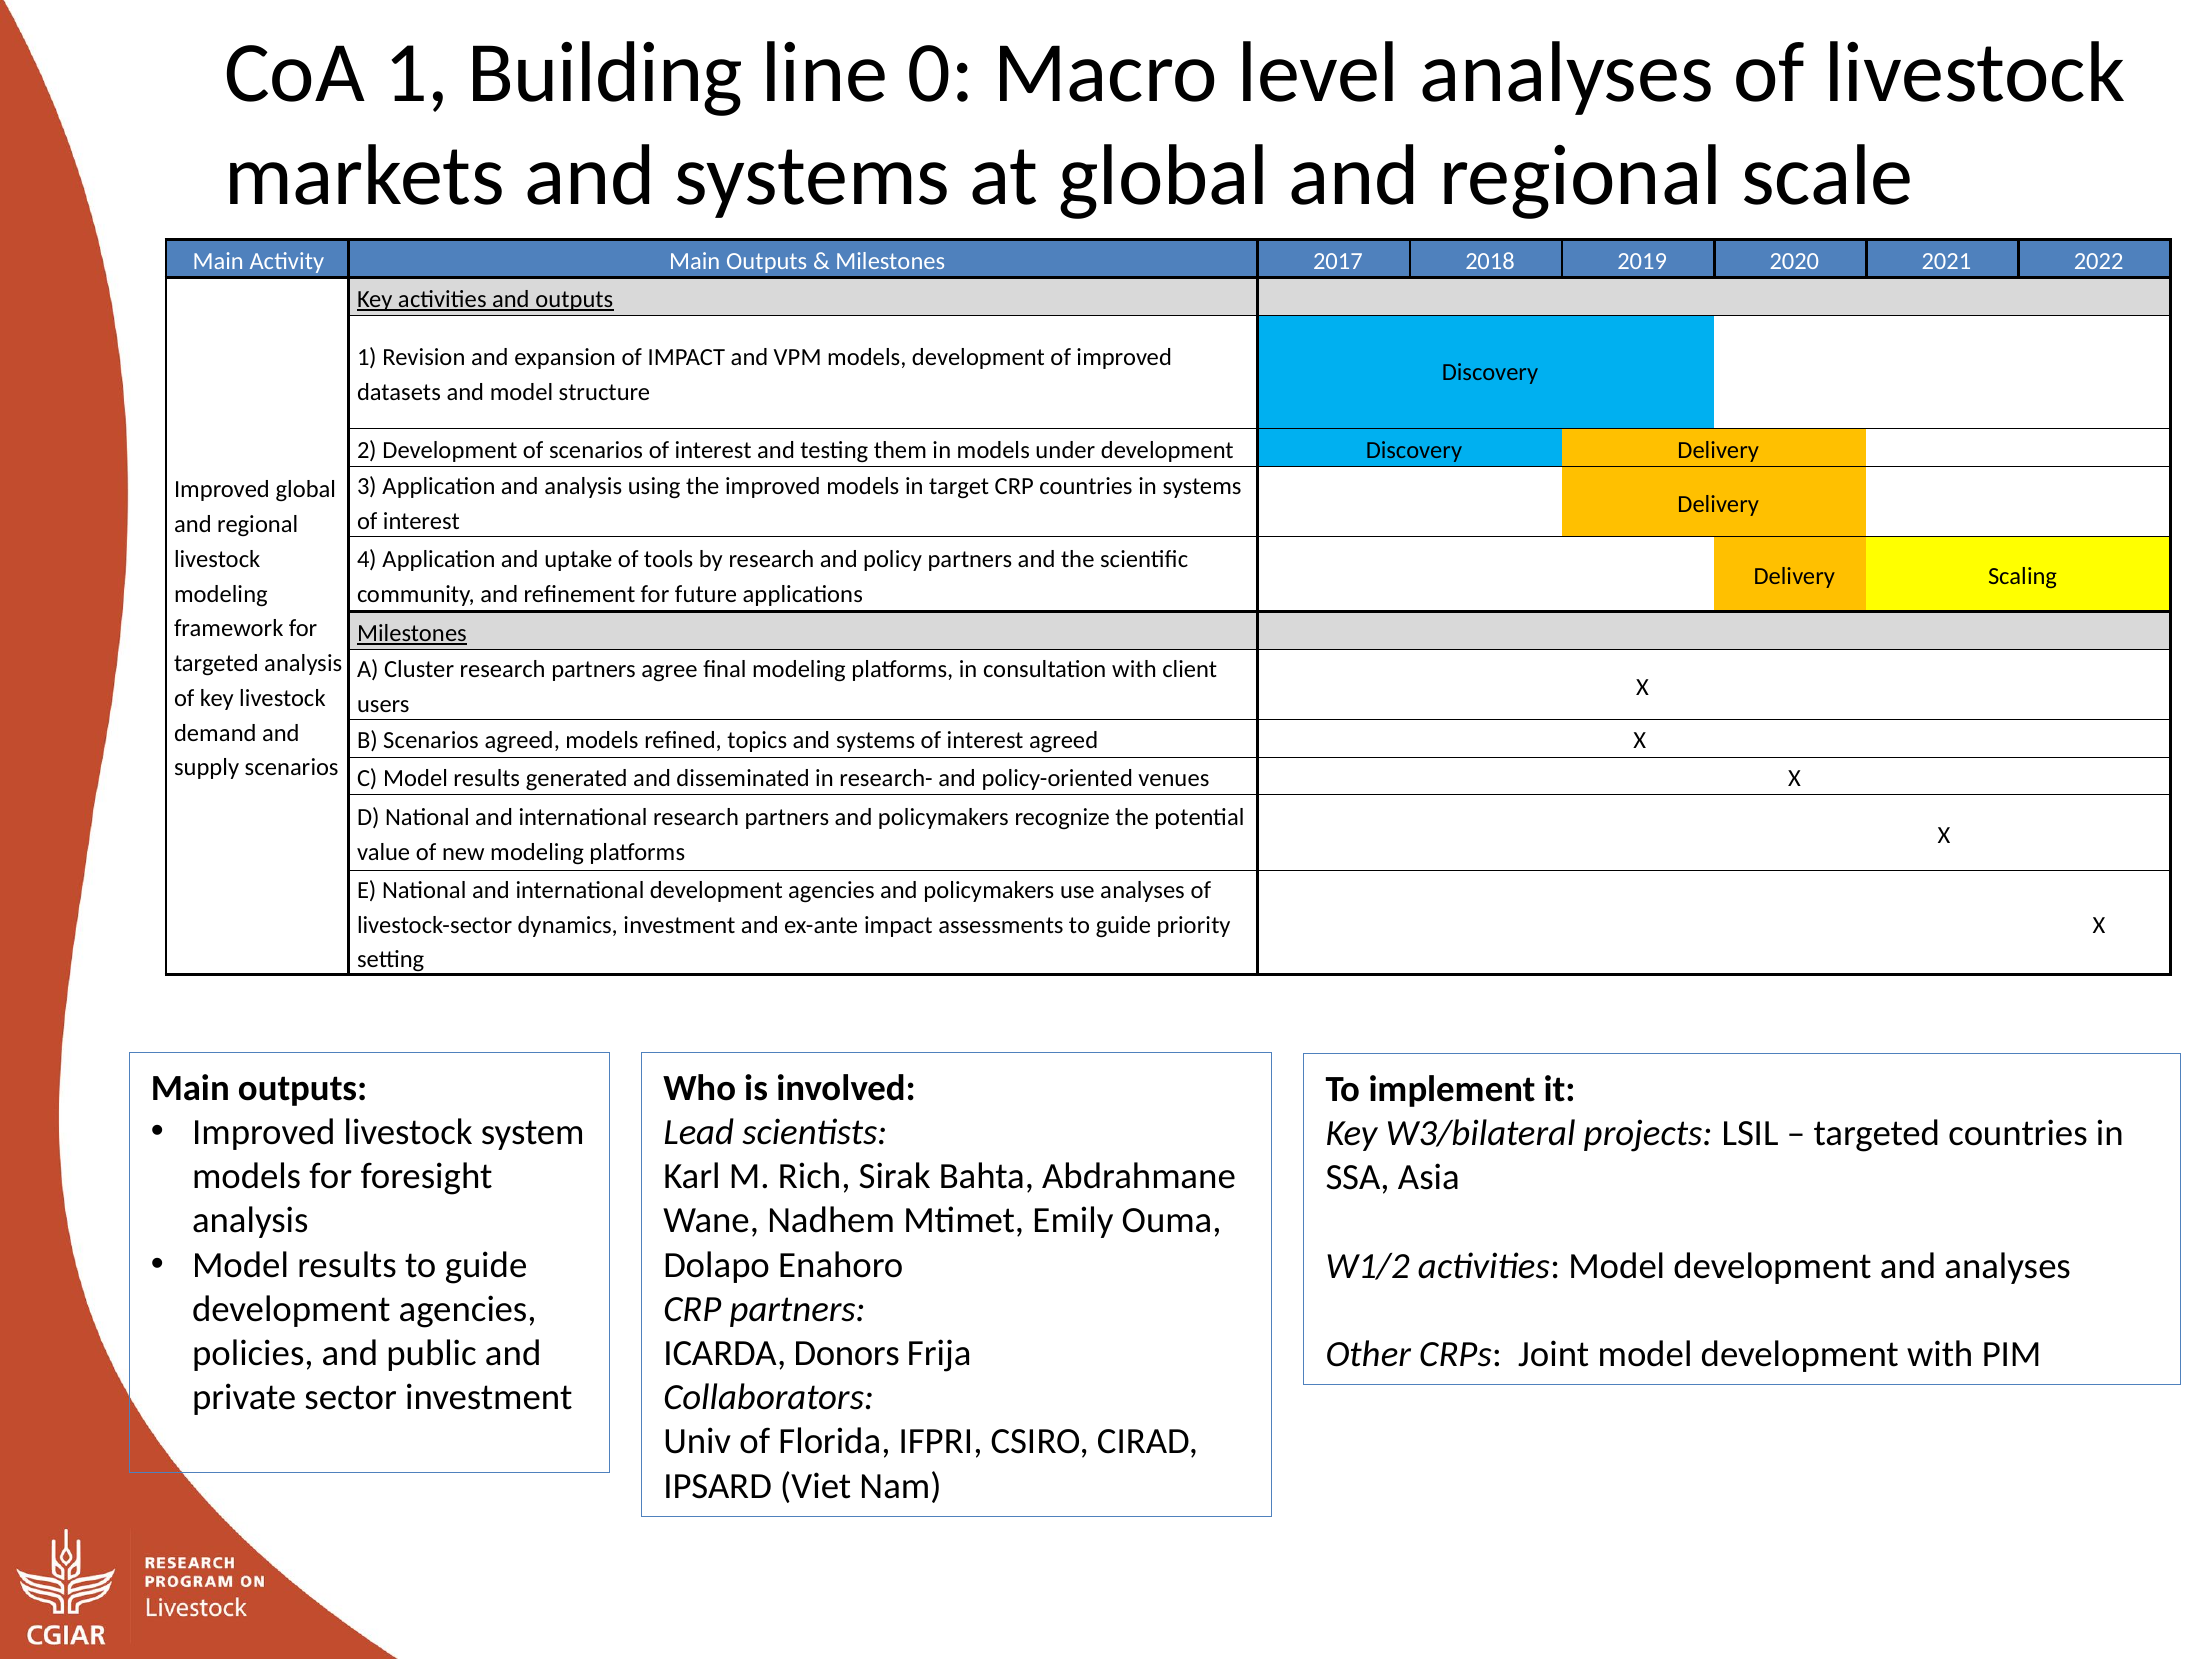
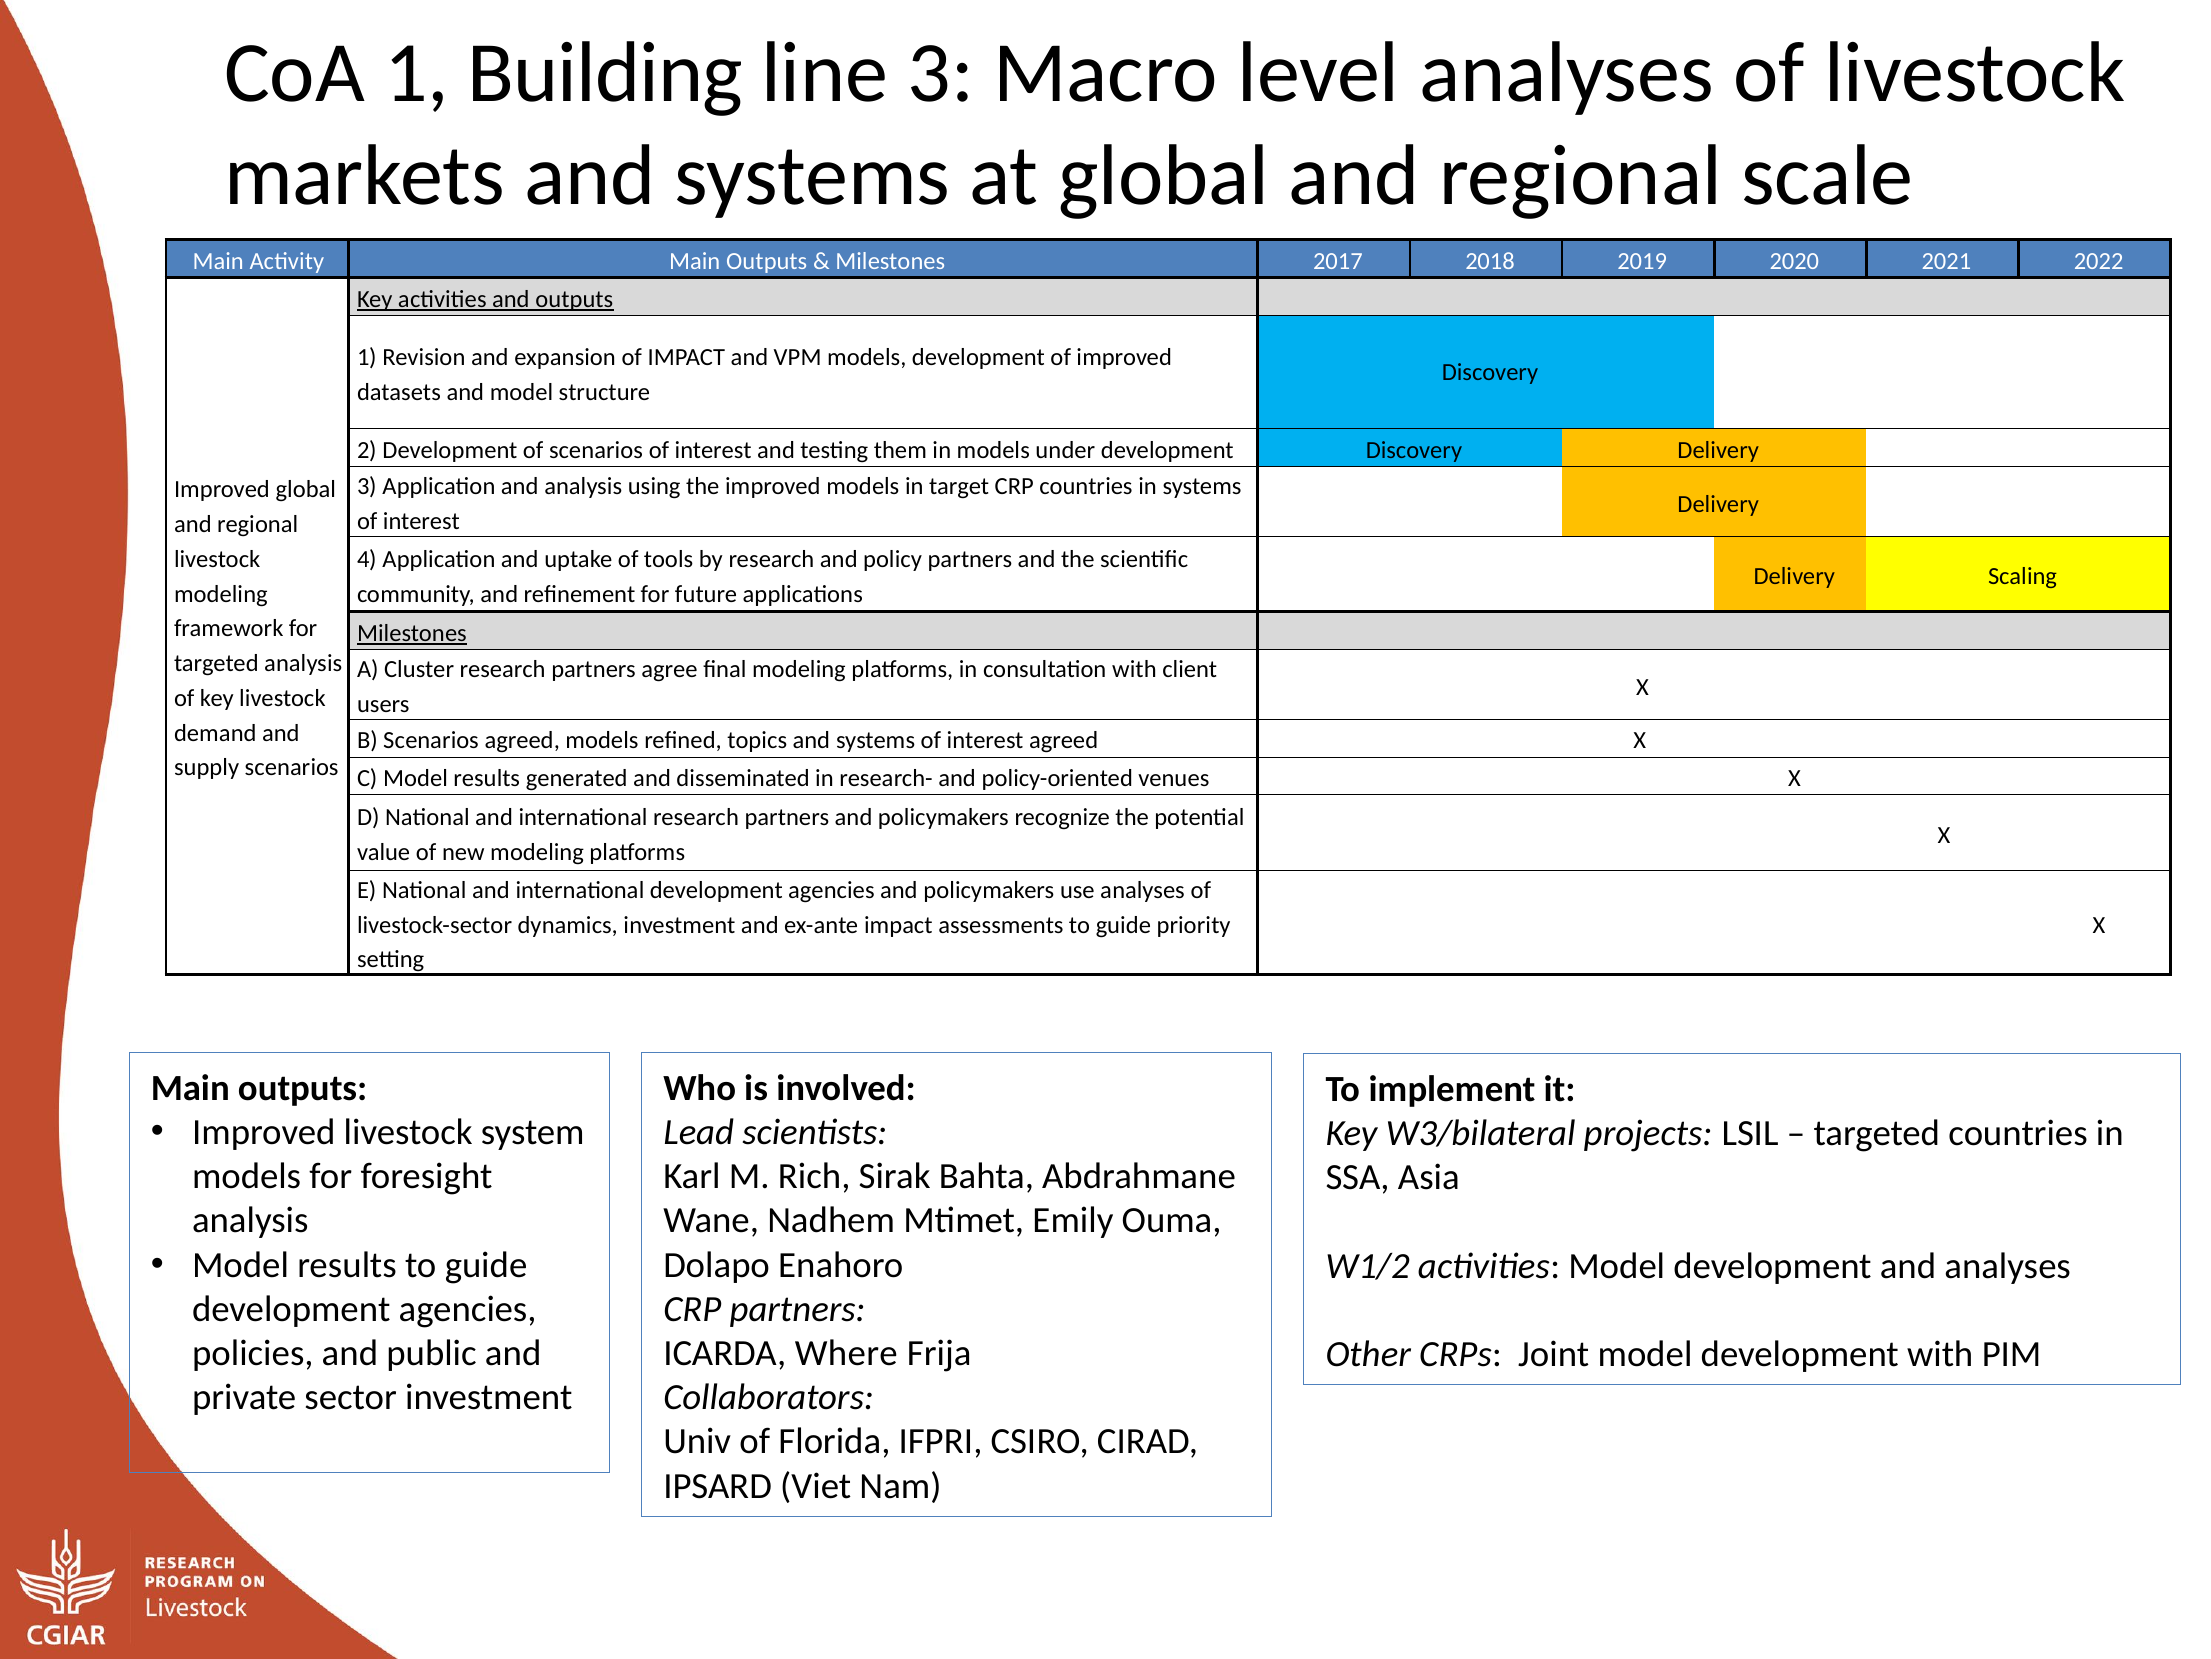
line 0: 0 -> 3 (941, 73)
Donors: Donors -> Where (846, 1353)
